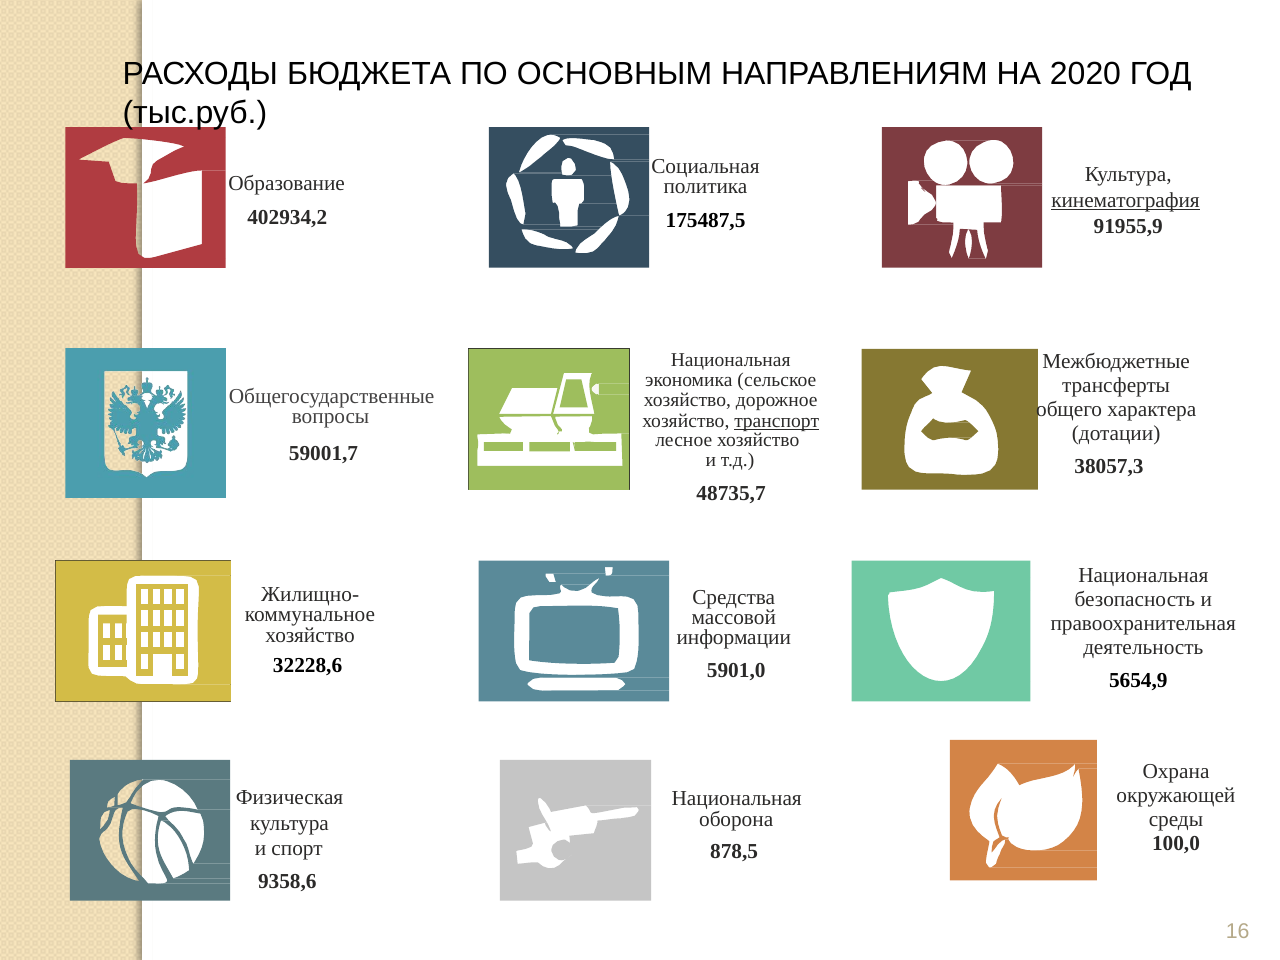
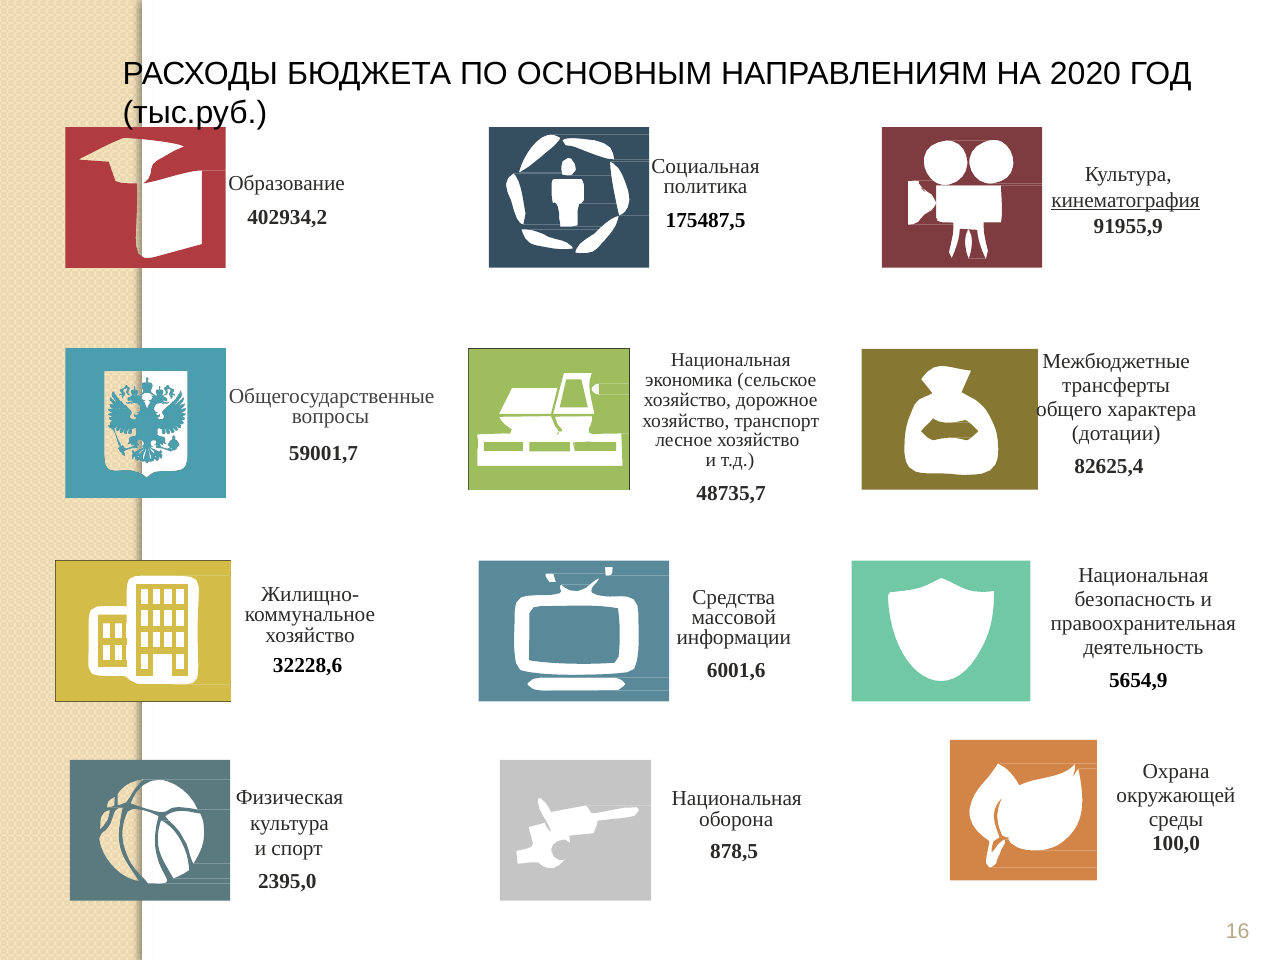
транспорт underline: present -> none (777, 421)
38057,3: 38057,3 -> 82625,4 (1109, 466)
5901,0: 5901,0 -> 6001,6 (736, 670)
9358,6: 9358,6 -> 2395,0 (287, 882)
